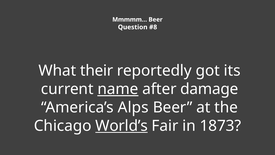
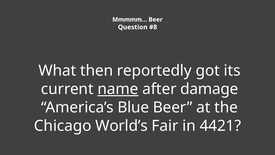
their: their -> then (97, 71)
Alps: Alps -> Blue (133, 107)
World’s underline: present -> none (122, 126)
1873: 1873 -> 4421 (220, 126)
